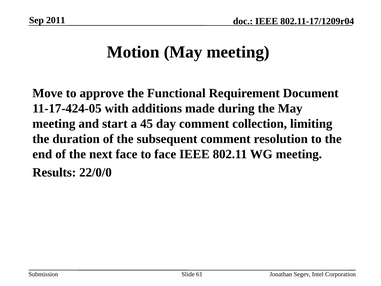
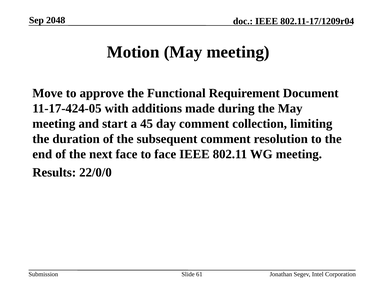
2011: 2011 -> 2048 (56, 20)
